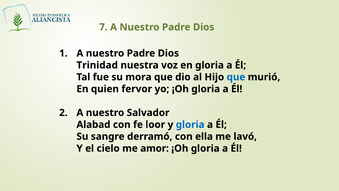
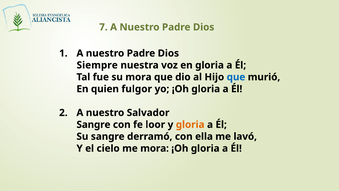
Trinidad: Trinidad -> Siempre (97, 65)
fervor: fervor -> fulgor (137, 89)
Alabad: Alabad -> Sangre (93, 124)
gloria colour: blue -> orange (190, 124)
me amor: amor -> mora (155, 148)
